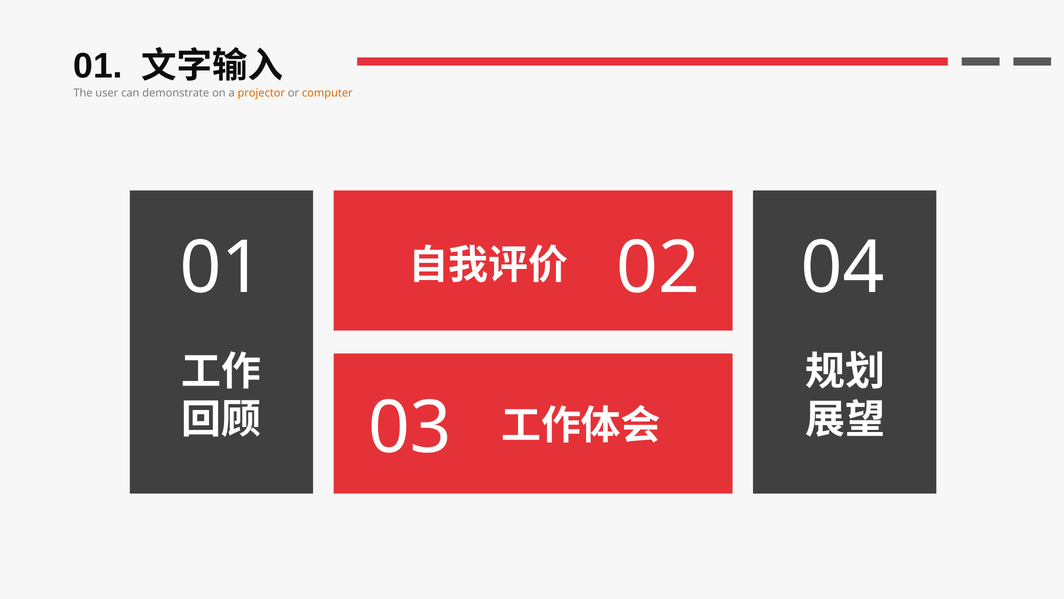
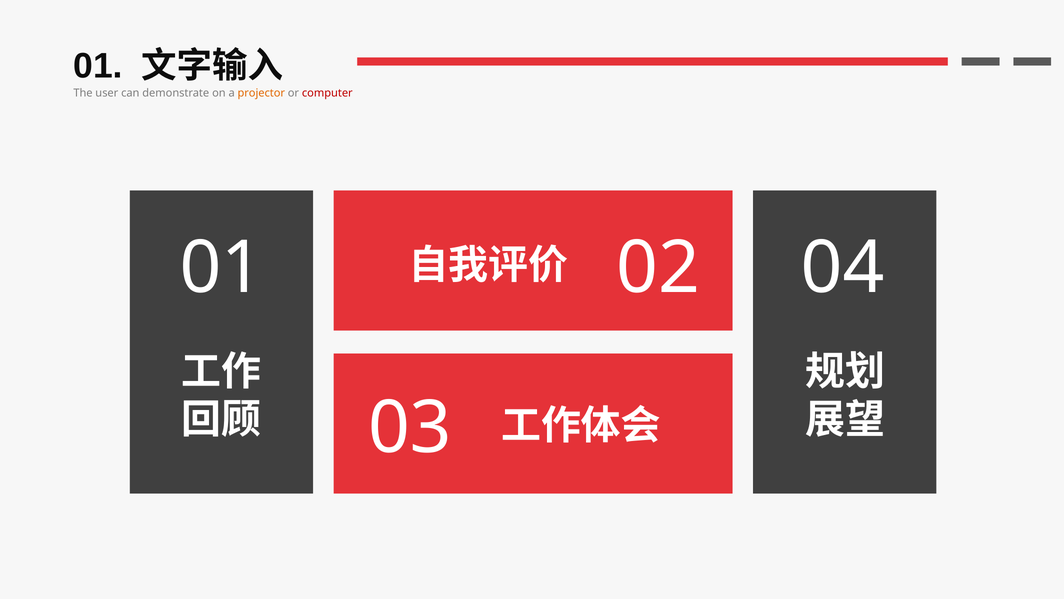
computer colour: orange -> red (327, 93)
